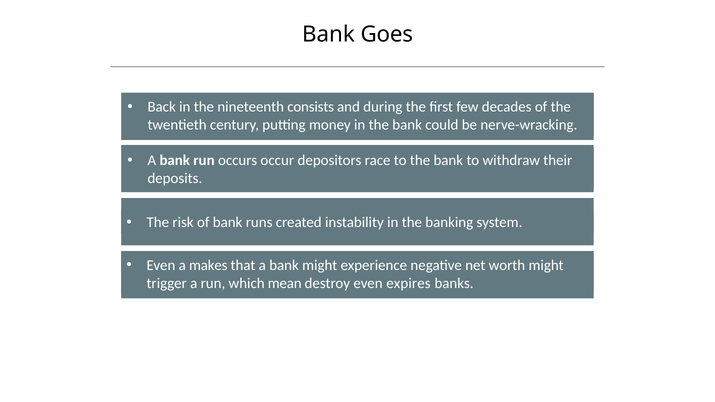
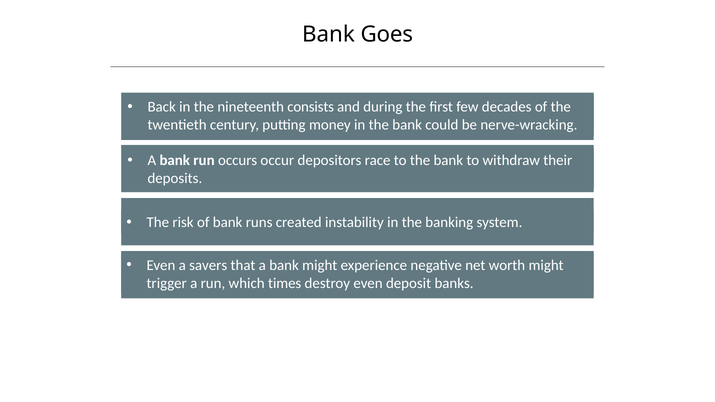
makes: makes -> savers (208, 266)
mean: mean -> times (285, 283)
expires: expires -> deposit (409, 283)
